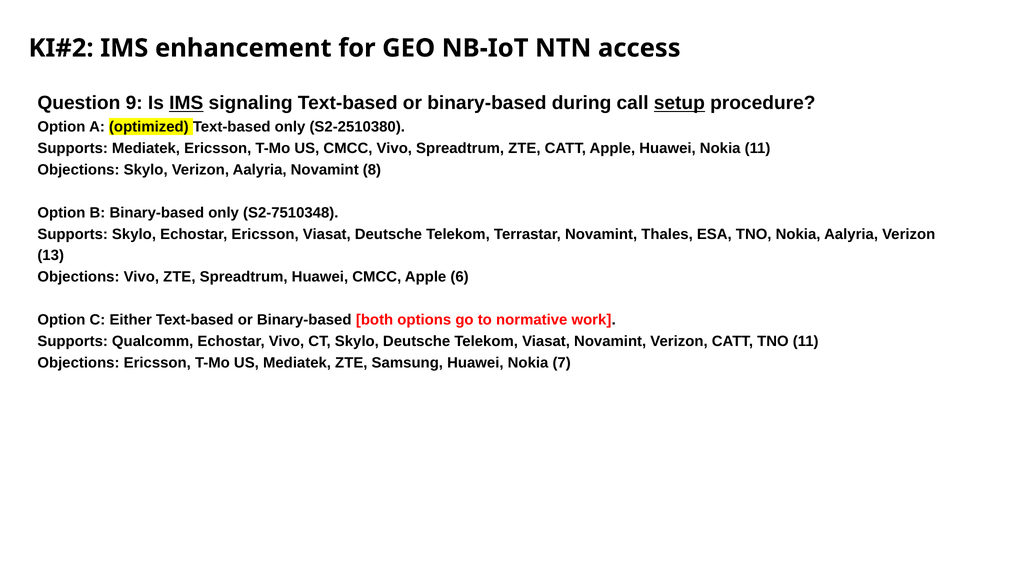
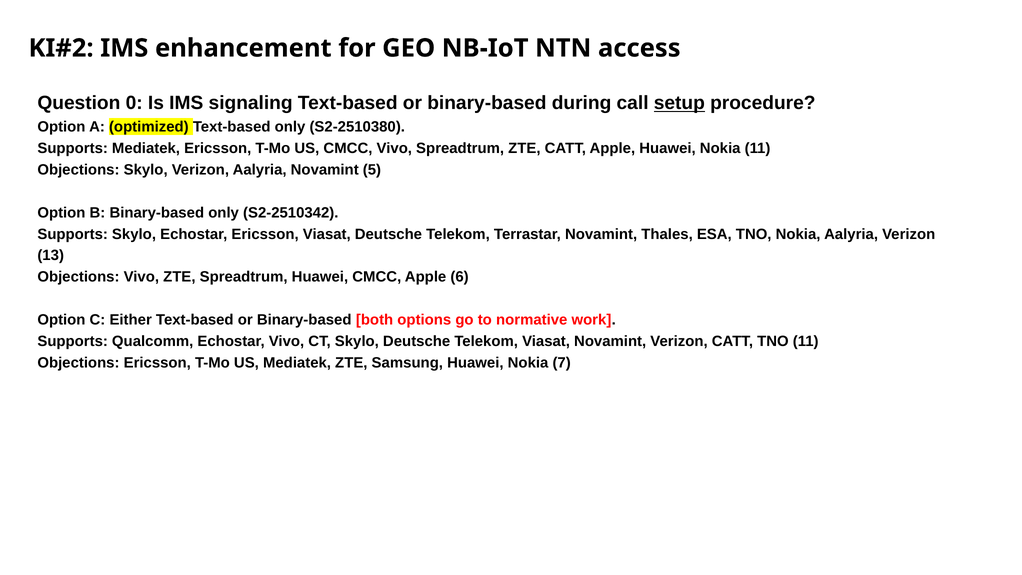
9: 9 -> 0 (134, 103)
IMS underline: present -> none (186, 103)
8: 8 -> 5 (372, 170)
S2-7510348: S2-7510348 -> S2-2510342 (291, 213)
